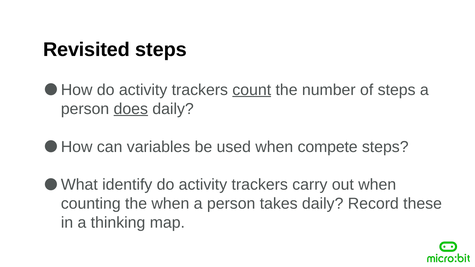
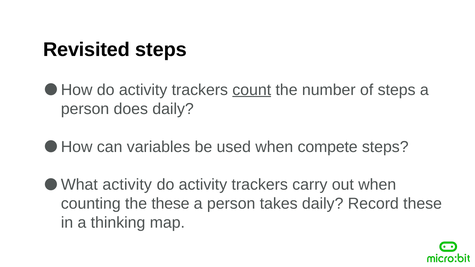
does underline: present -> none (131, 109)
What identify: identify -> activity (127, 185)
the when: when -> these (170, 204)
